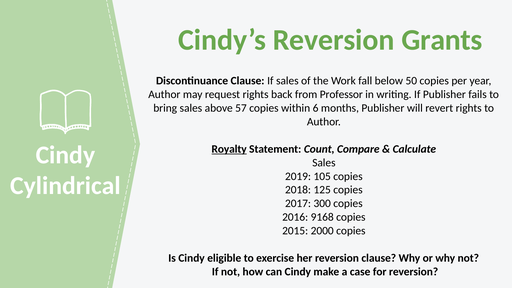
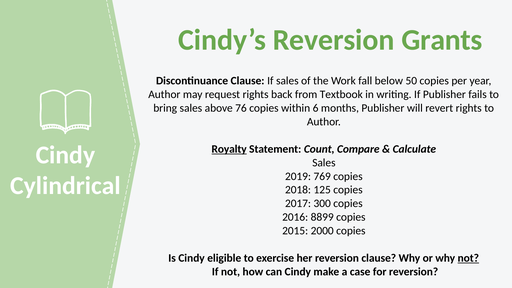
Professor: Professor -> Textbook (341, 94)
57: 57 -> 76 (241, 108)
105: 105 -> 769 (322, 176)
9168: 9168 -> 8899 (322, 217)
not underline: none -> present (468, 258)
